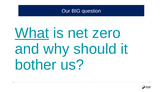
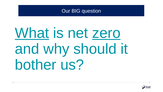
zero underline: none -> present (106, 33)
